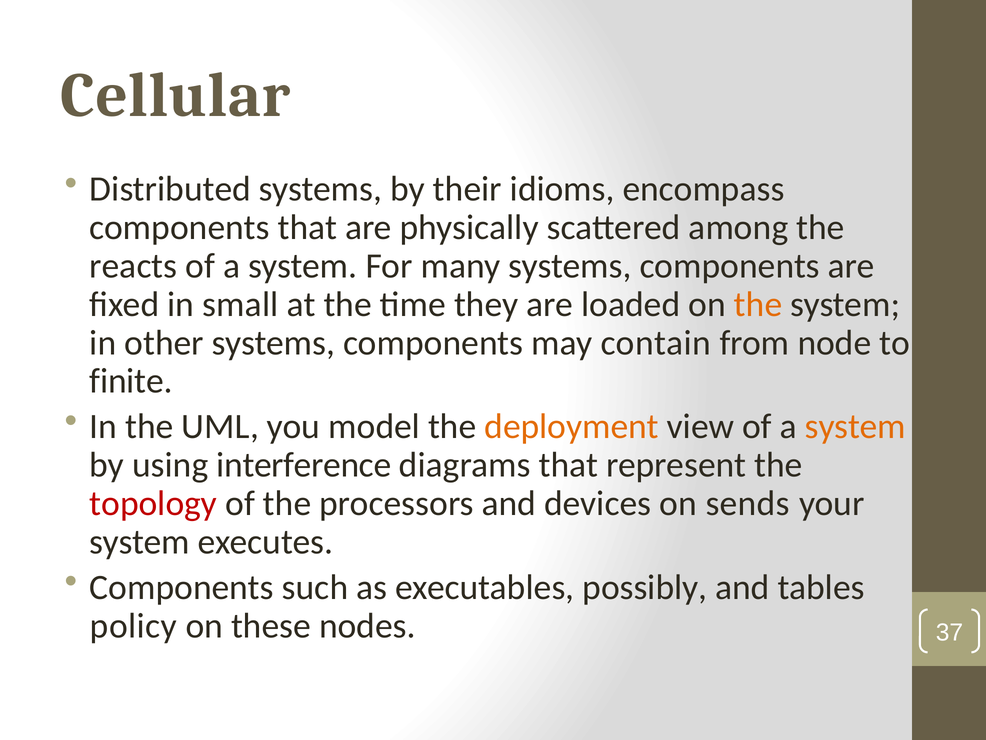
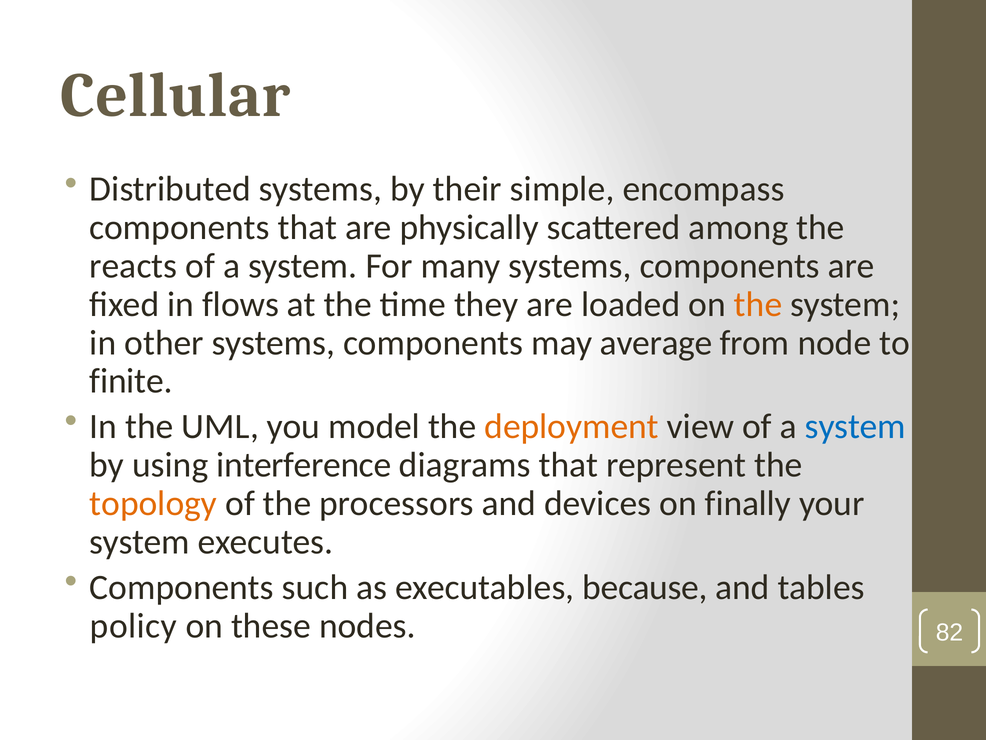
idioms: idioms -> simple (562, 189)
small: small -> flows (241, 304)
contain: contain -> average (656, 343)
system colour: orange -> blue (855, 426)
topology colour: red -> orange (153, 503)
sends: sends -> finally (748, 503)
possibly: possibly -> because (645, 587)
37: 37 -> 82 (949, 632)
